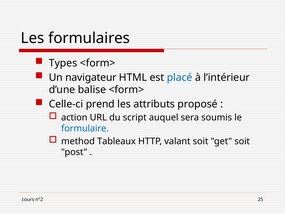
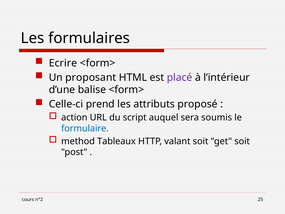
Types: Types -> Ecrire (63, 63)
navigateur: navigateur -> proposant (91, 77)
placé colour: blue -> purple (180, 77)
